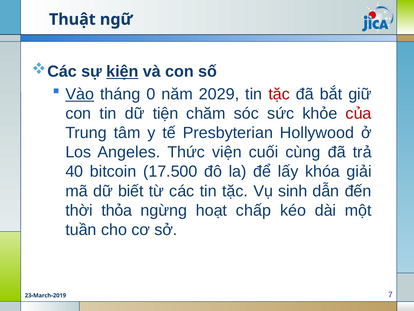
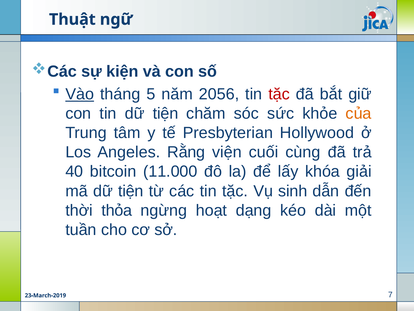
kiện underline: present -> none (122, 72)
0: 0 -> 5 (151, 94)
2029: 2029 -> 2056 (219, 94)
của colour: red -> orange (359, 113)
Thức: Thức -> Rằng (186, 152)
17.500: 17.500 -> 11.000 (170, 171)
mã dữ biết: biết -> tiện (131, 191)
chấp: chấp -> dạng (254, 210)
